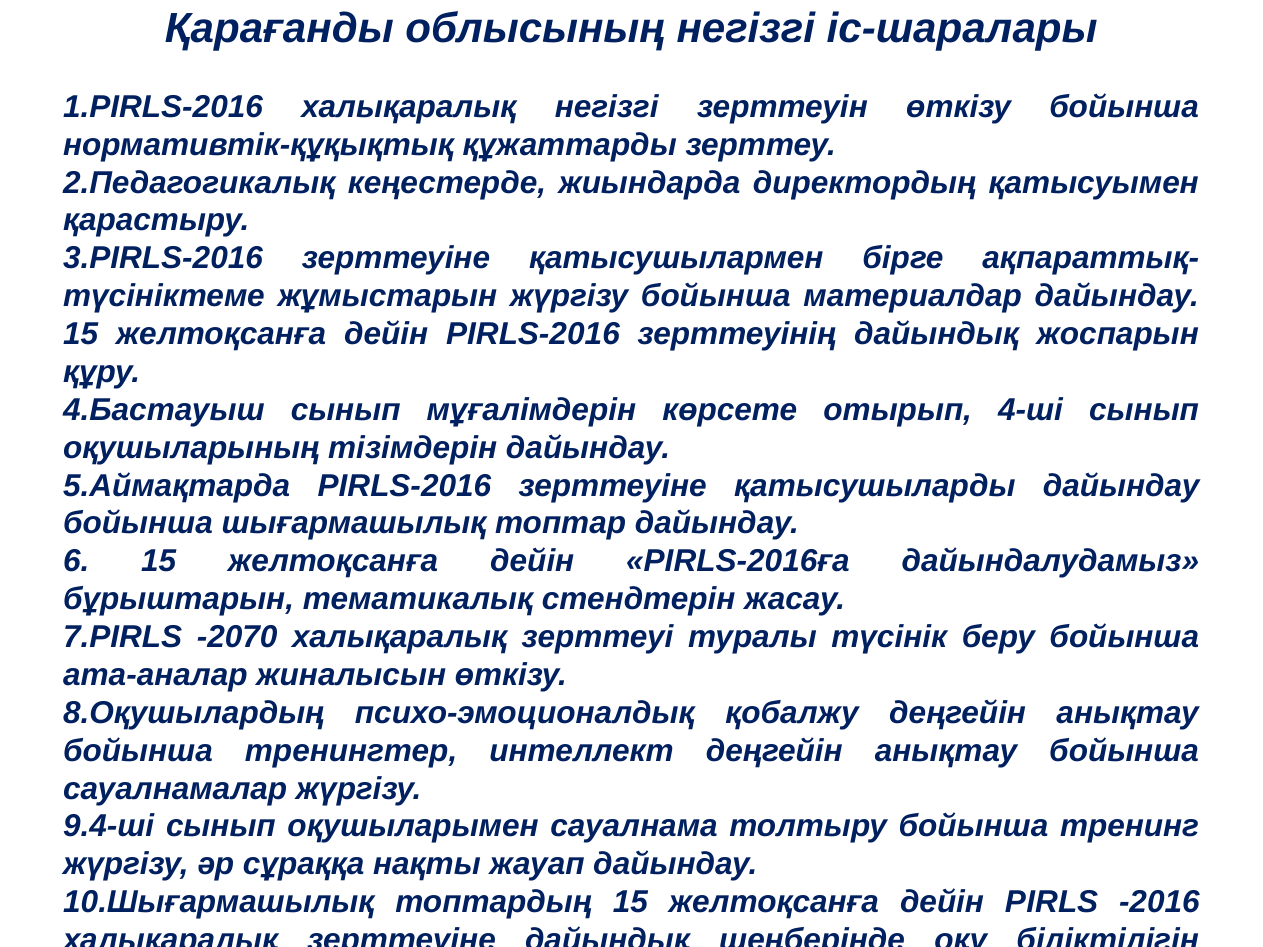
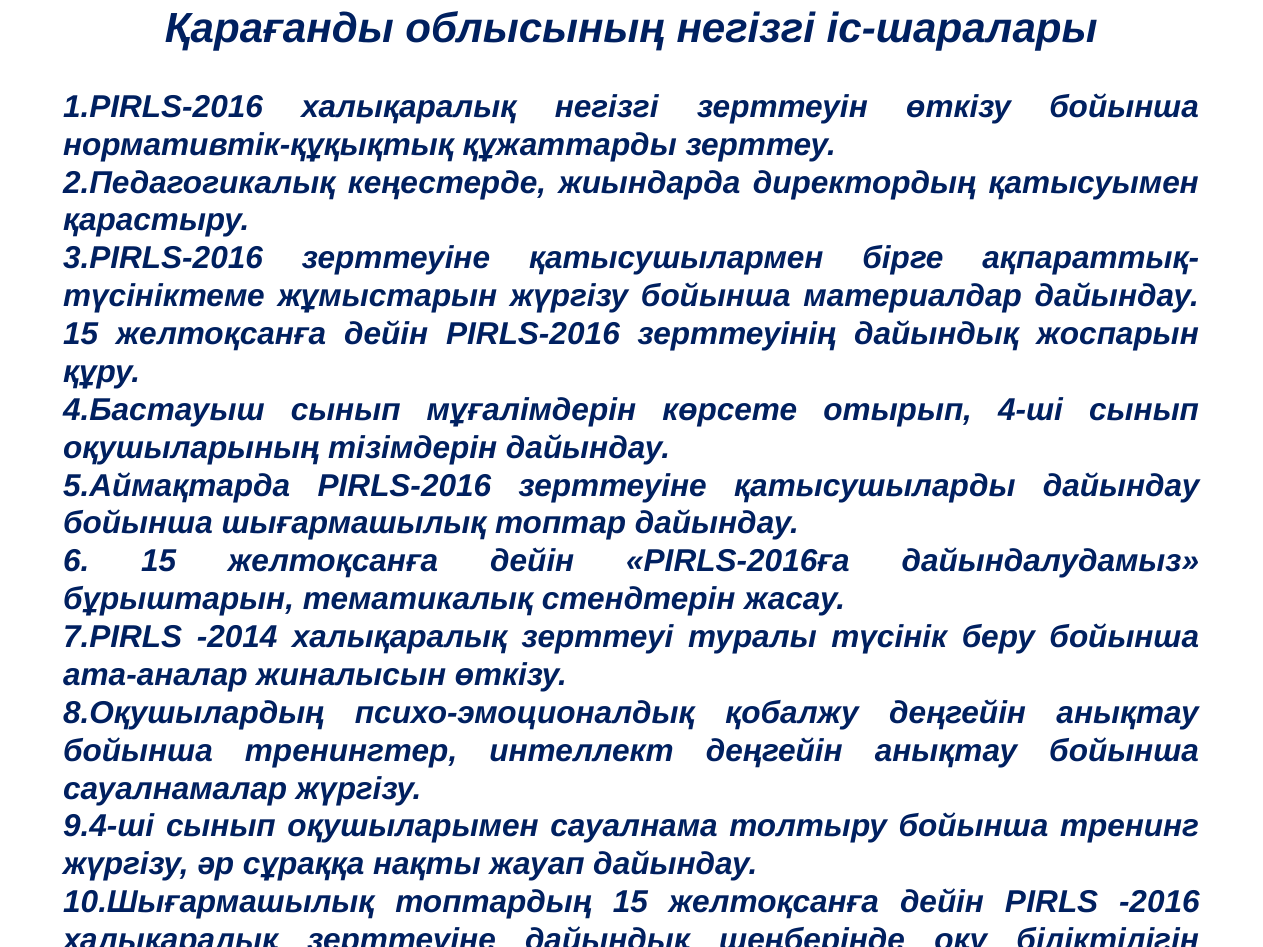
-2070: -2070 -> -2014 (237, 637)
